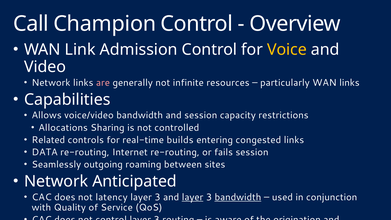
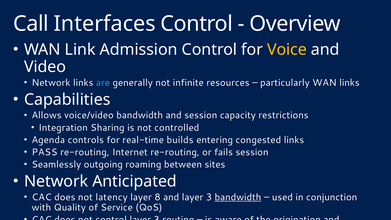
Champion: Champion -> Interfaces (105, 24)
are colour: pink -> light blue (103, 83)
Allocations: Allocations -> Integration (63, 128)
Related: Related -> Agenda (48, 140)
DATA: DATA -> PASS (45, 152)
3: 3 -> 8 (158, 197)
layer underline: present -> none (193, 197)
